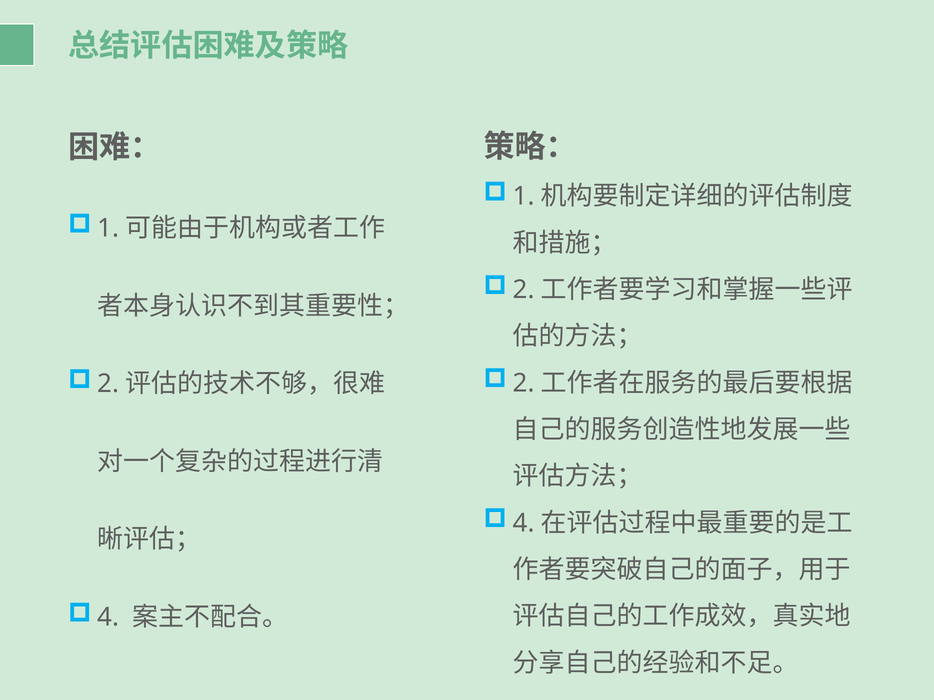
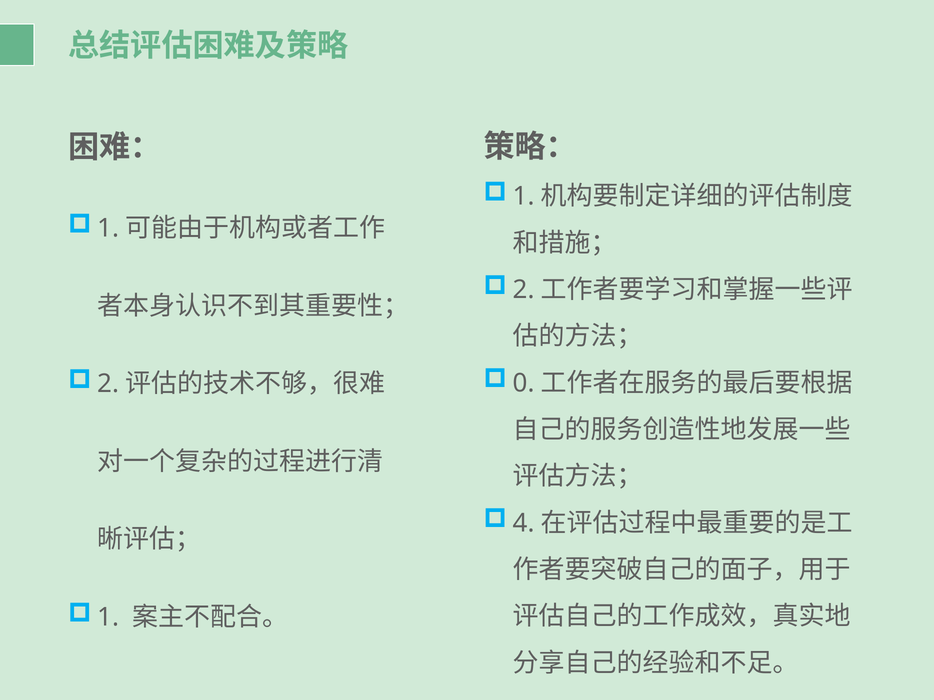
2: 2 -> 0 (524, 383)
4: 4 -> 1 (108, 618)
